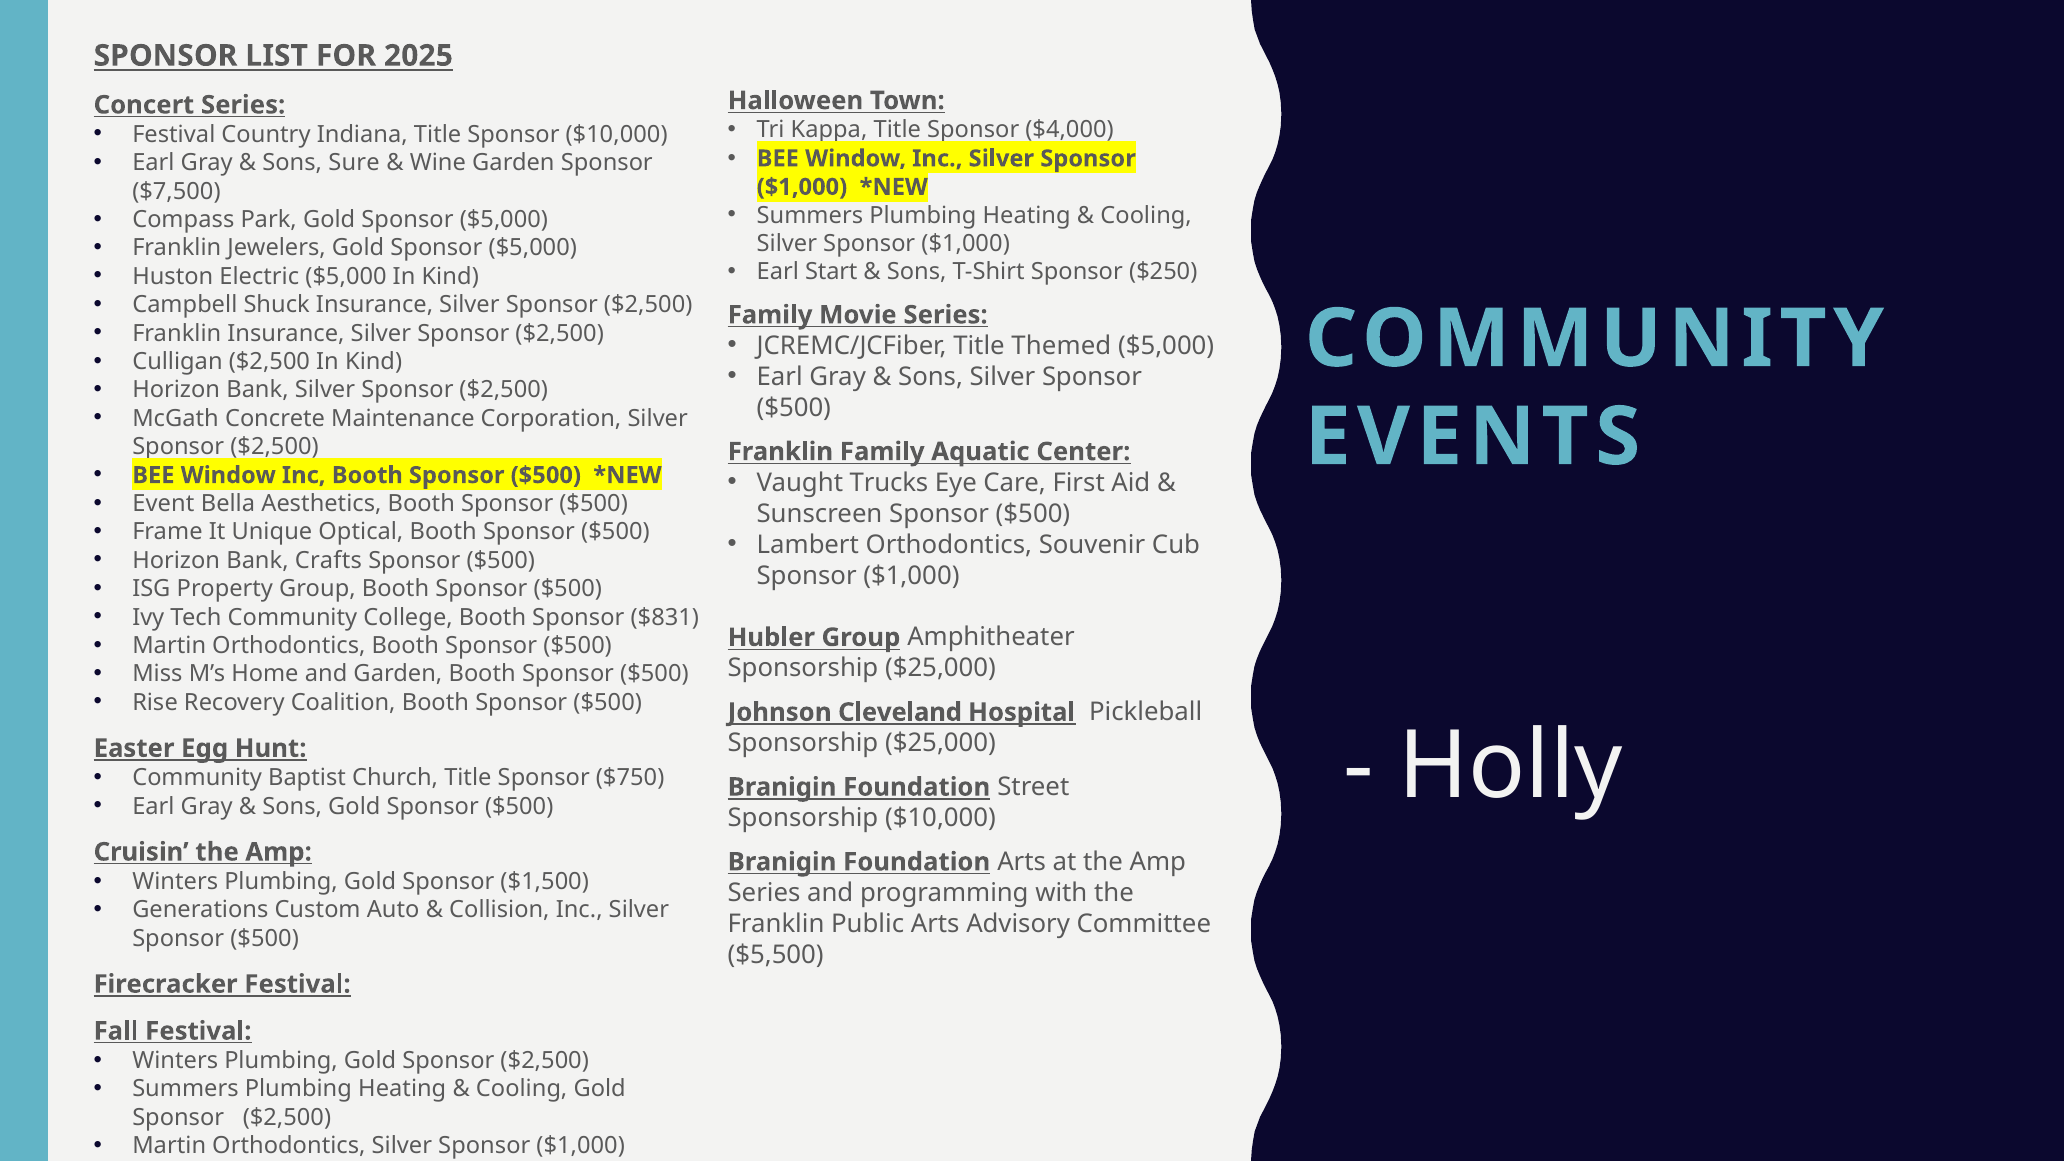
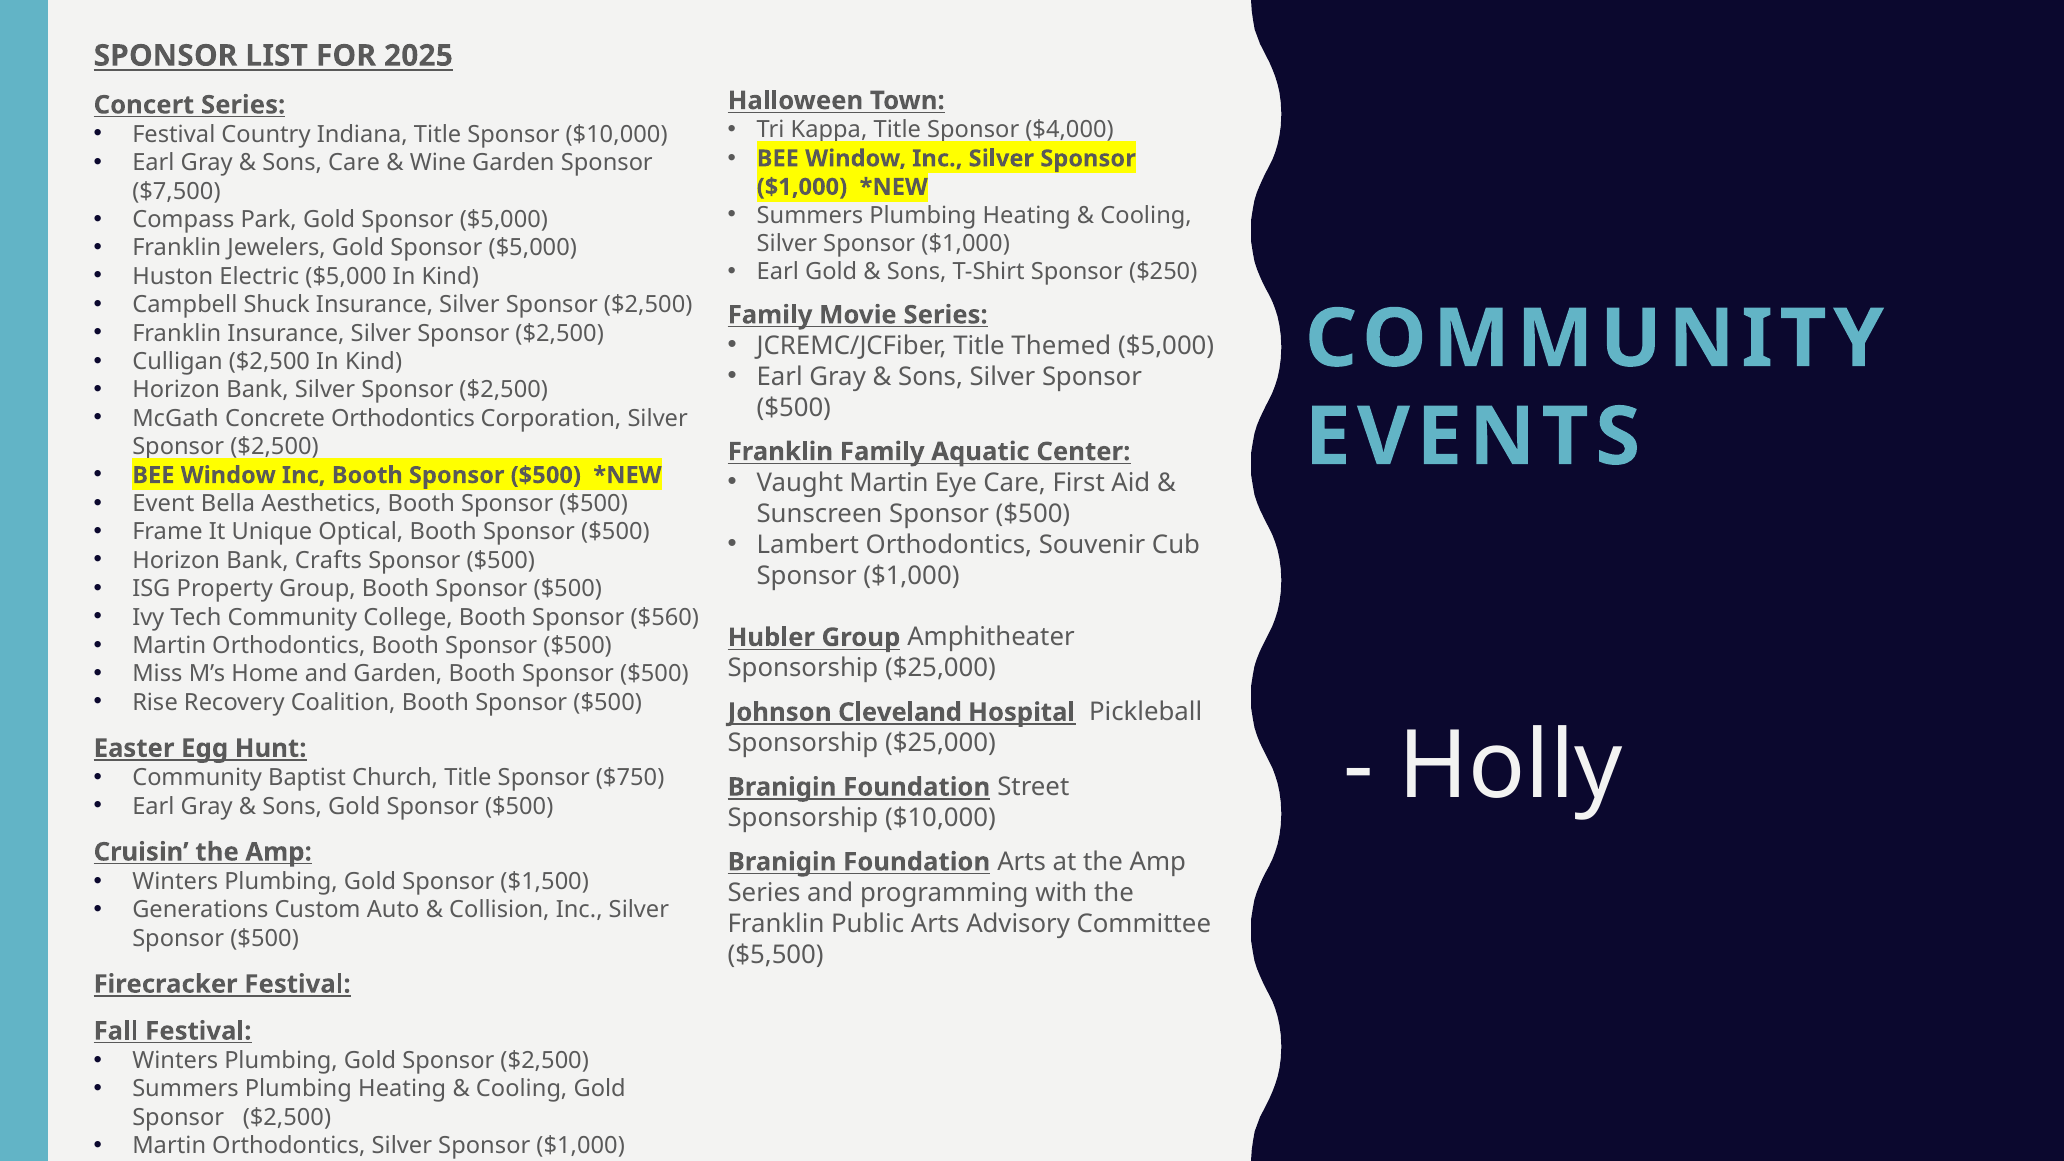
Sons Sure: Sure -> Care (354, 163)
Earl Start: Start -> Gold (831, 272)
Concrete Maintenance: Maintenance -> Orthodontics (403, 419)
Vaught Trucks: Trucks -> Martin (889, 483)
$831: $831 -> $560 (665, 617)
